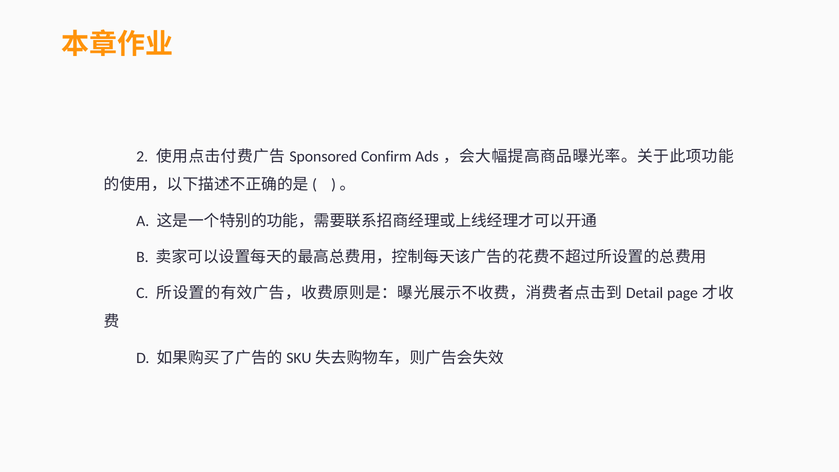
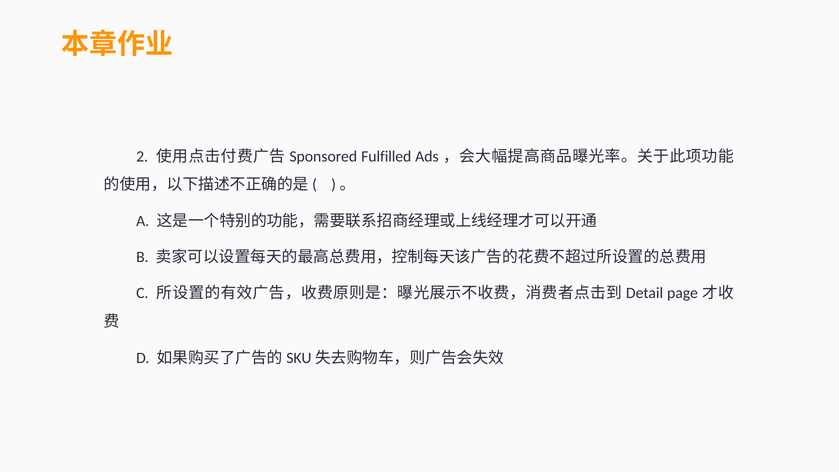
Confirm: Confirm -> Fulfilled (386, 156)
